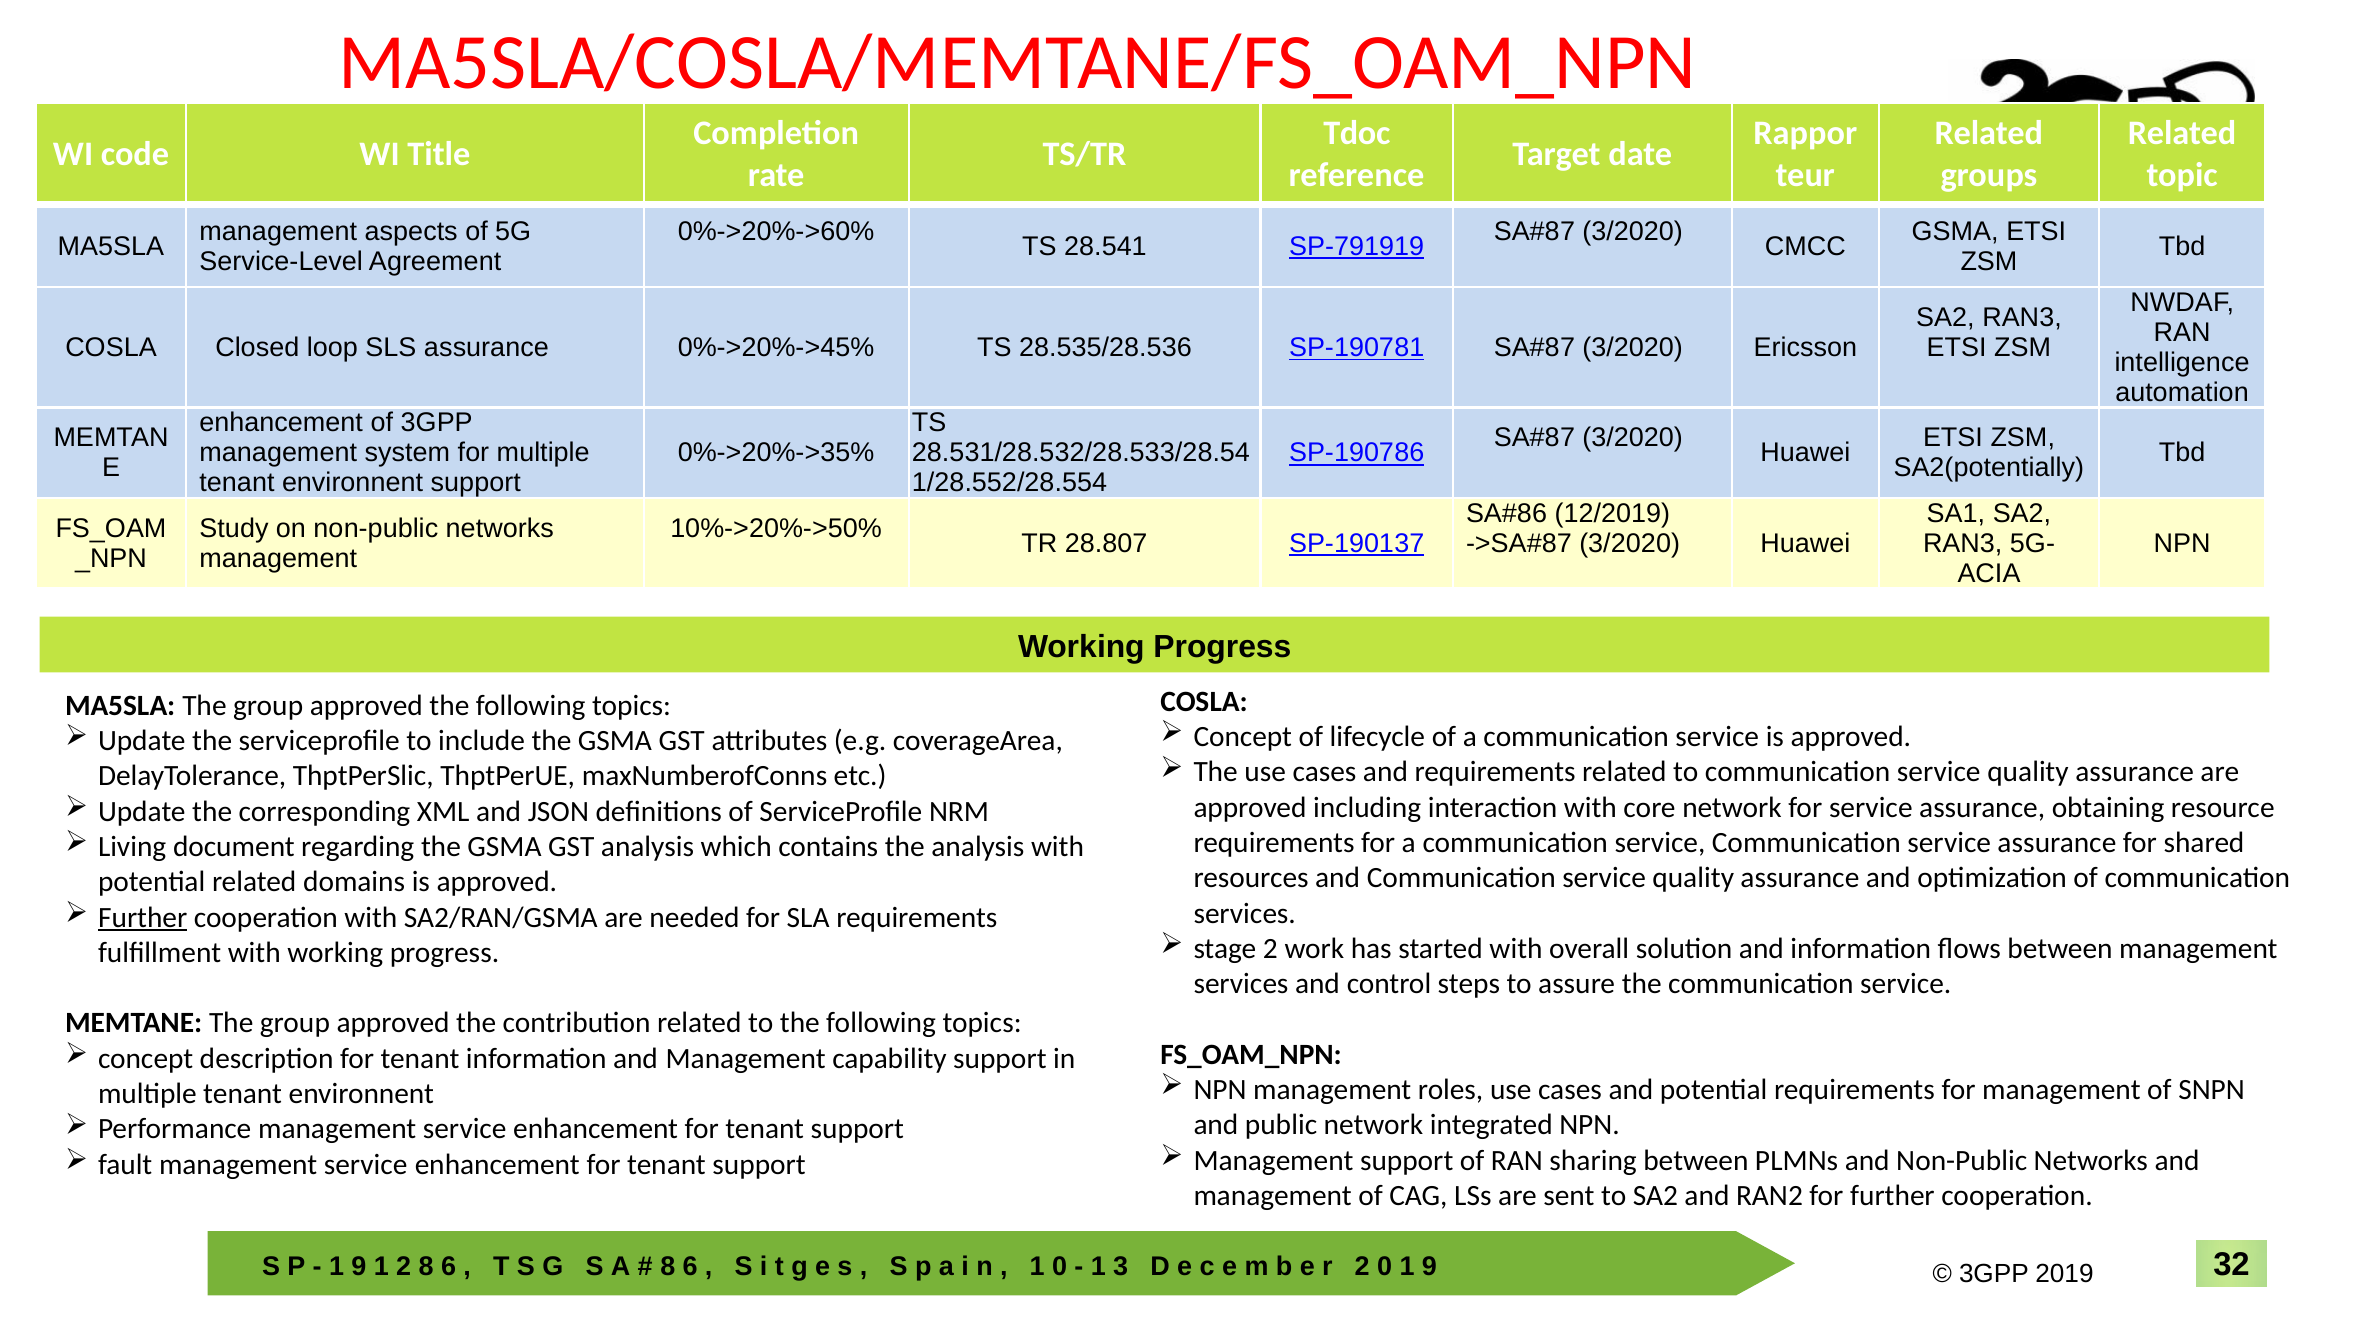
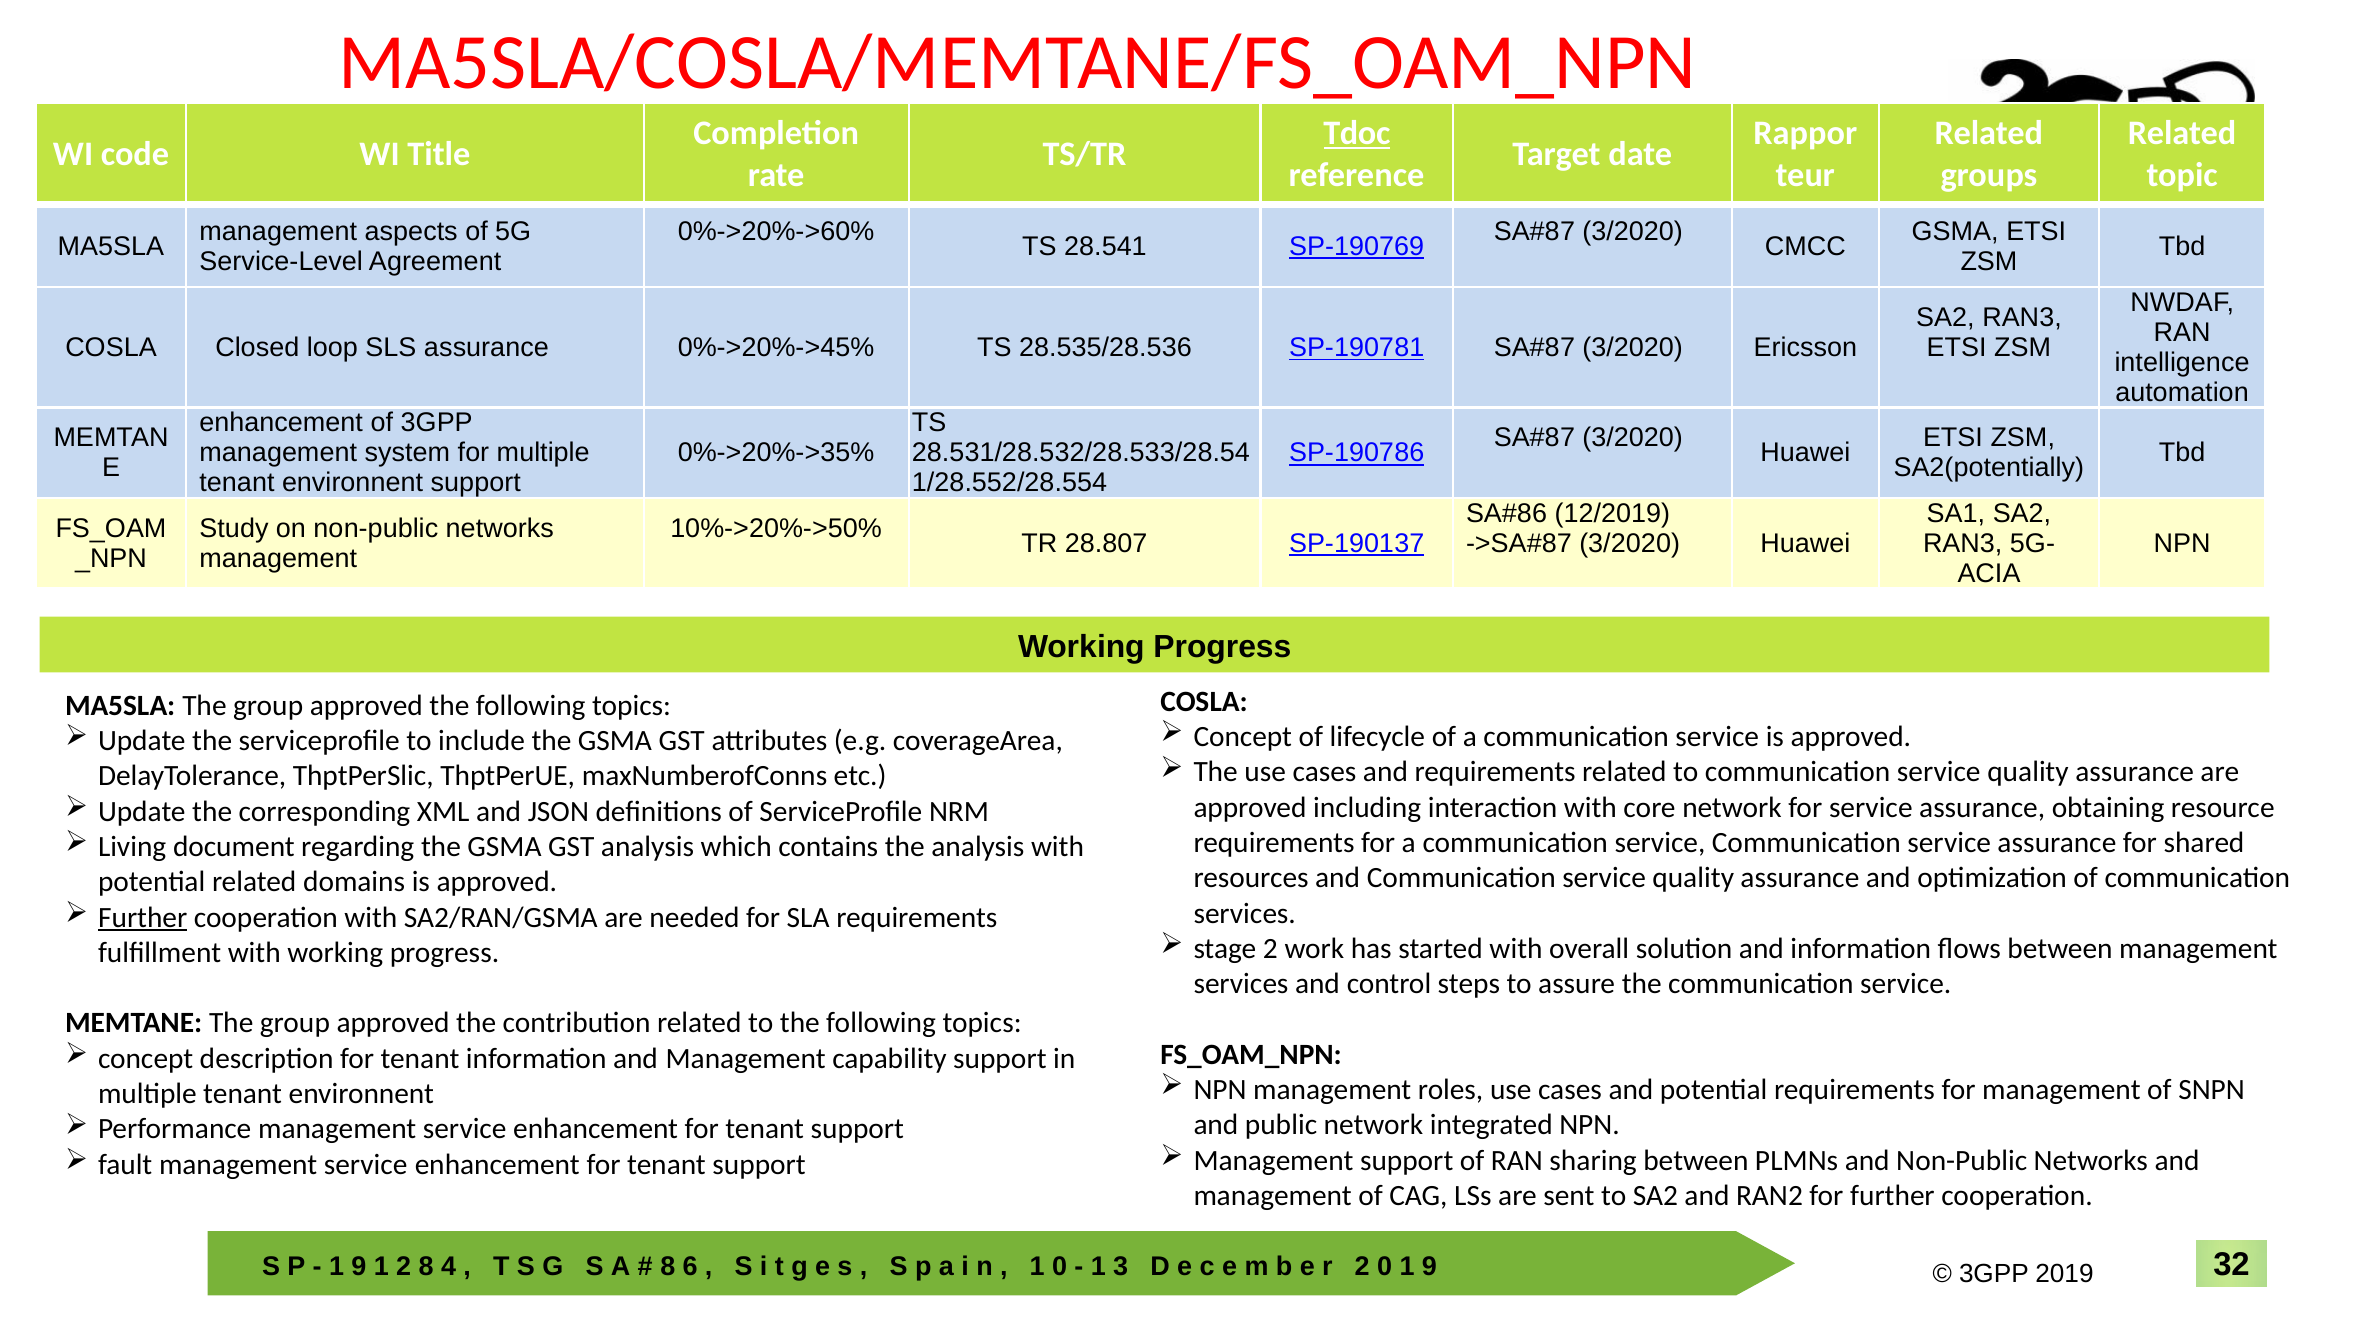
Tdoc underline: none -> present (1357, 133)
SP-791919: SP-791919 -> SP-190769 (1357, 246)
6: 6 -> 4 (448, 1266)
